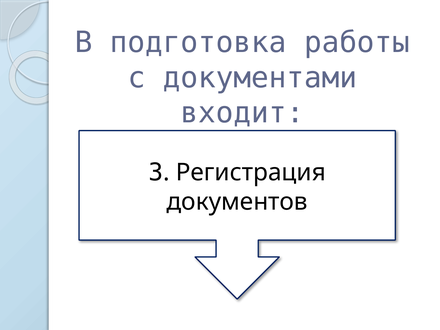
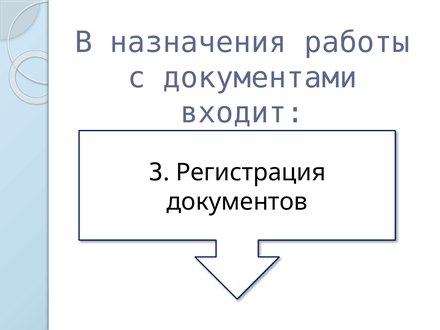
подготовка: подготовка -> назначения (198, 42)
